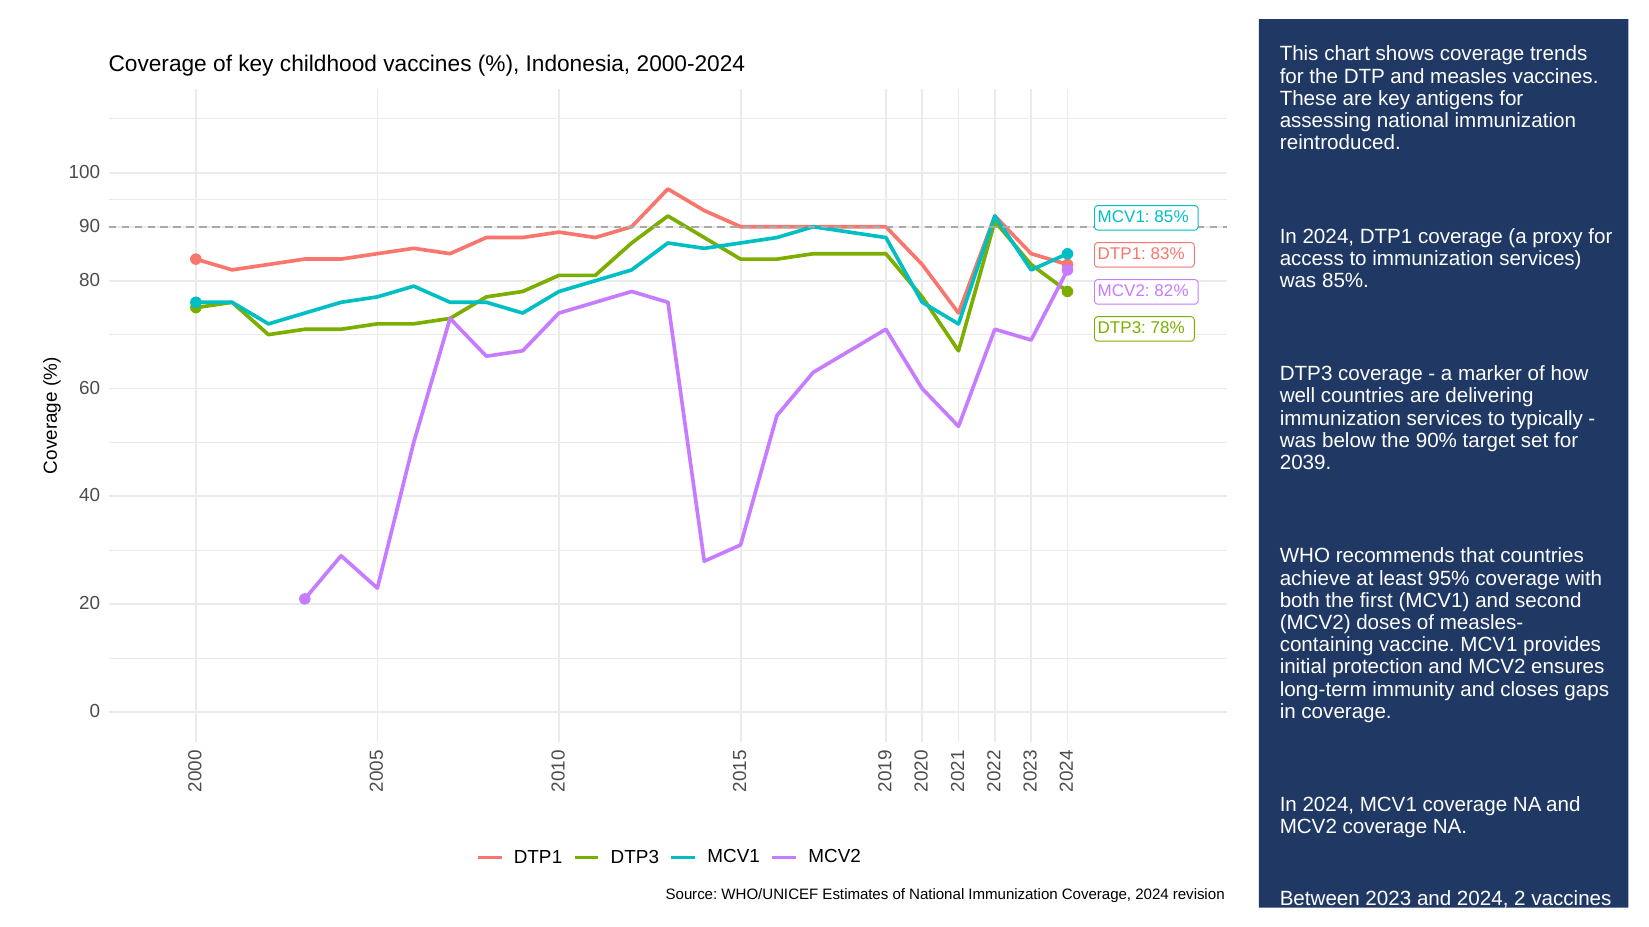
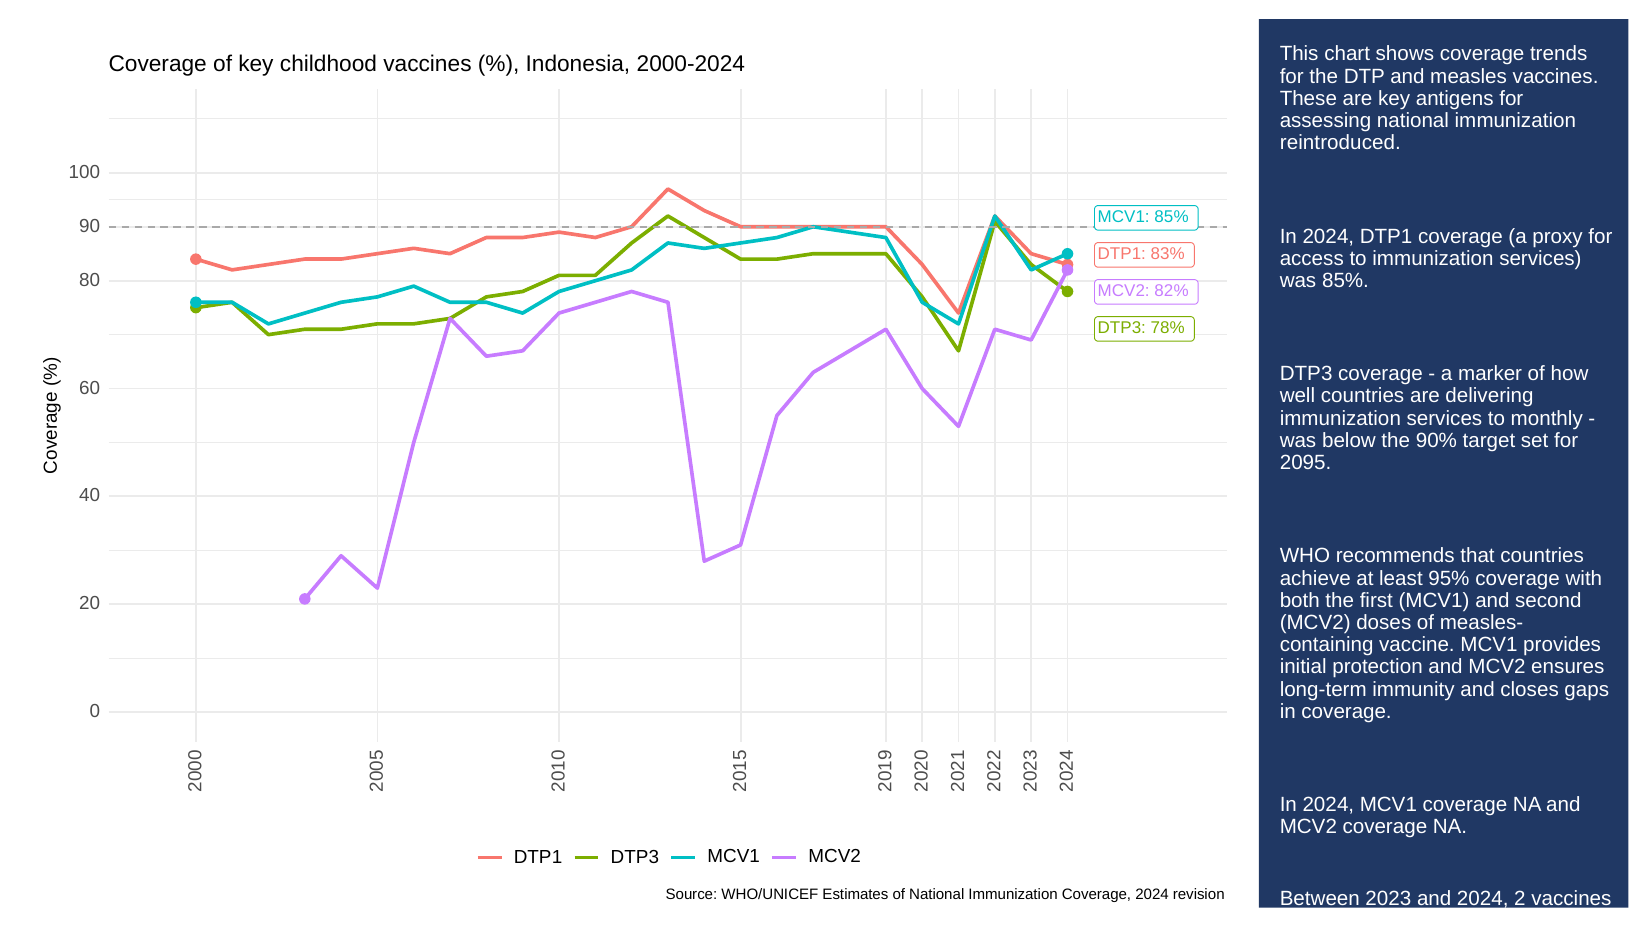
typically: typically -> monthly (1547, 419)
2039: 2039 -> 2095 (1306, 463)
